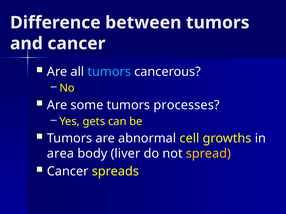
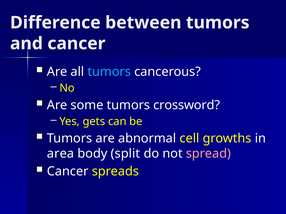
processes: processes -> crossword (187, 105)
liver: liver -> split (125, 154)
spread colour: yellow -> pink (208, 154)
